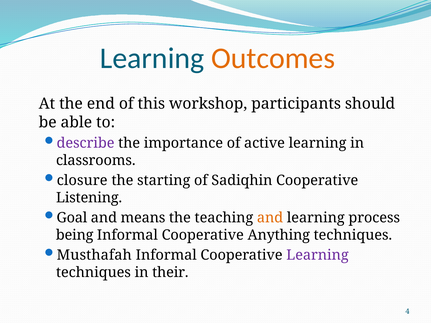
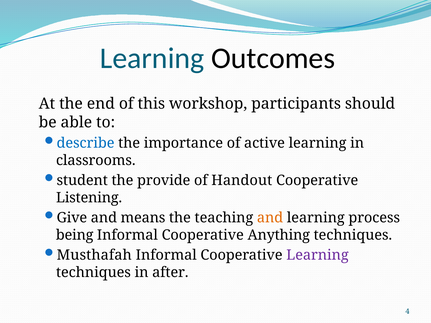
Outcomes colour: orange -> black (273, 58)
describe colour: purple -> blue (86, 143)
closure: closure -> student (82, 181)
starting: starting -> provide (164, 181)
Sadiqhin: Sadiqhin -> Handout (242, 181)
Goal: Goal -> Give (72, 218)
their: their -> after (170, 272)
